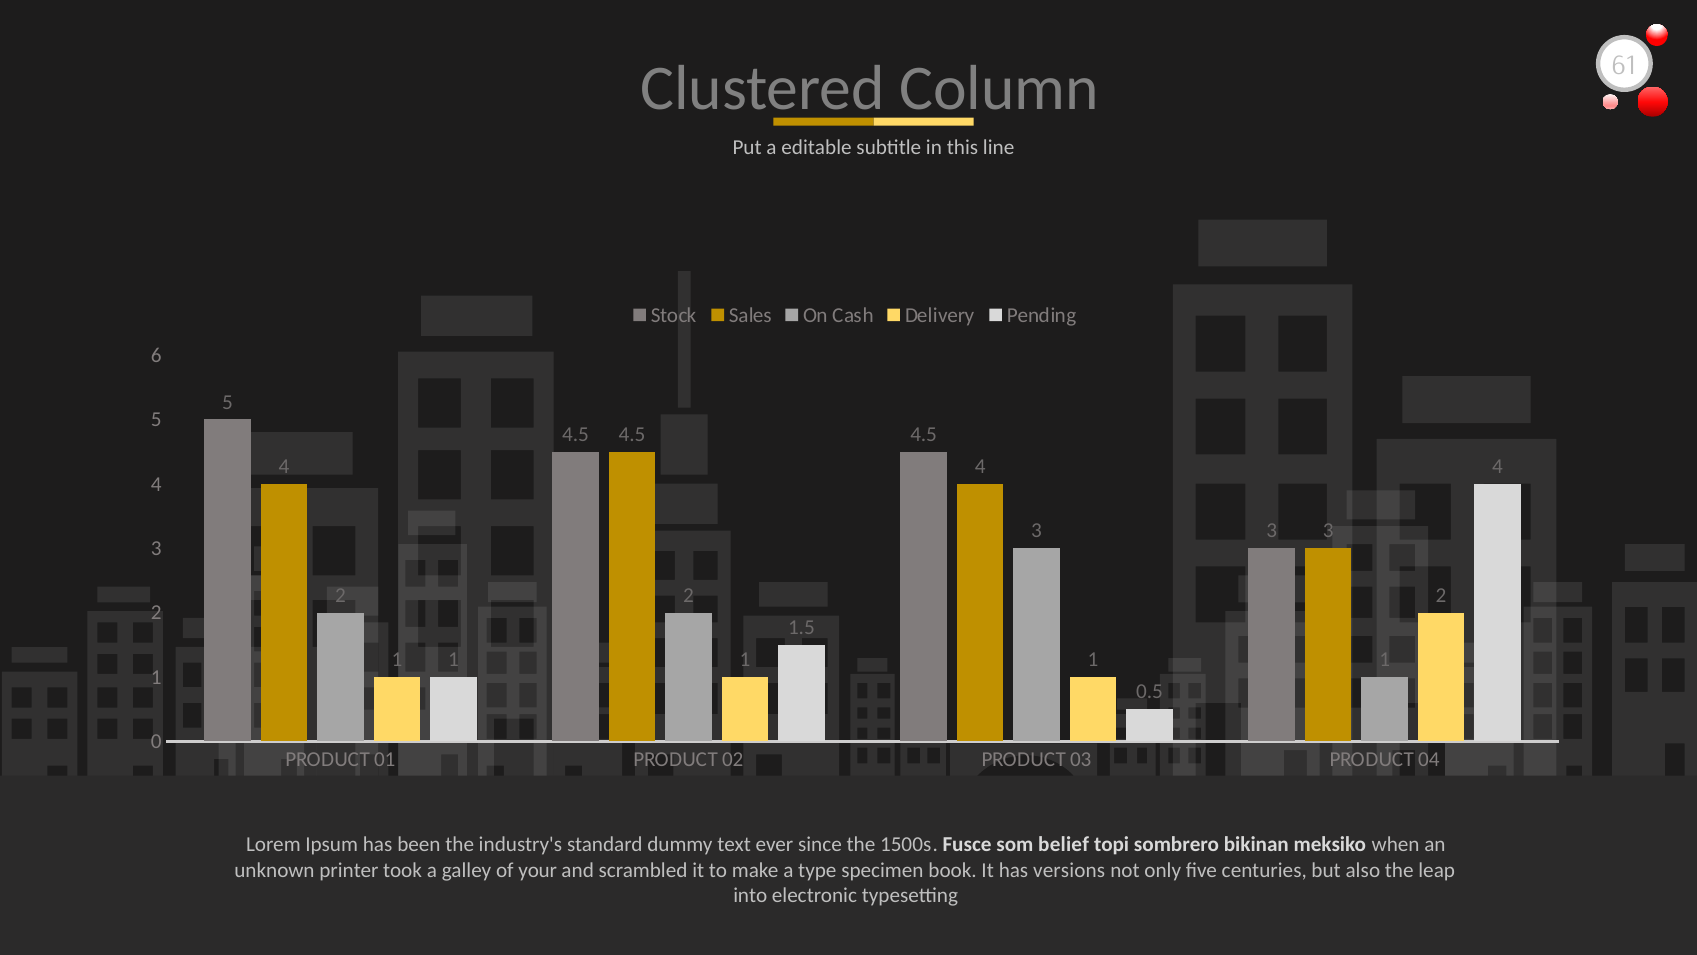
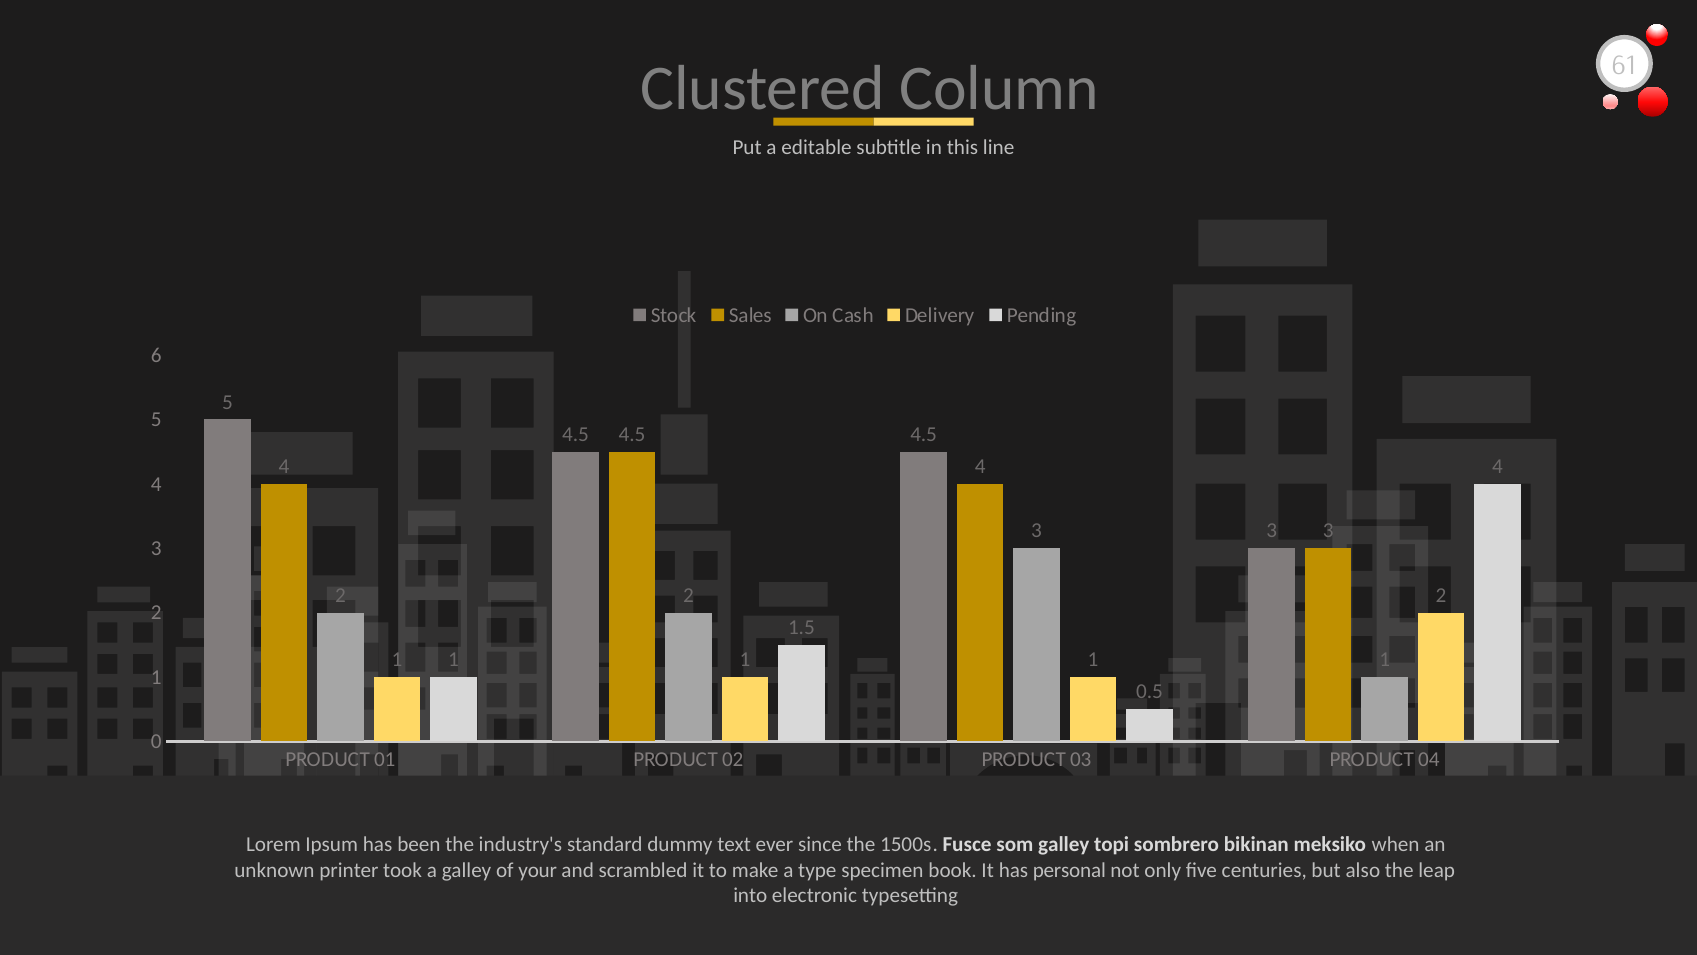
som belief: belief -> galley (1064, 844)
versions: versions -> personal (1069, 870)
